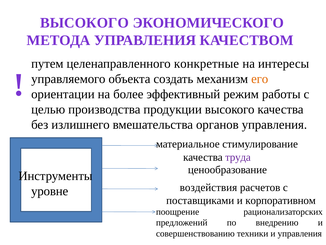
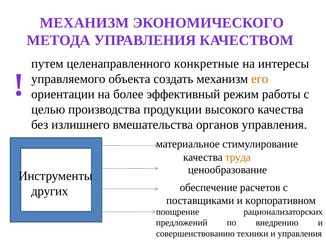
ВЫСОКОГО: ВЫСОКОГО -> МЕХАНИЗМ (84, 23)
труда colour: purple -> orange (238, 157)
воздействия: воздействия -> обеспечение (209, 187)
уровне: уровне -> других (50, 191)
